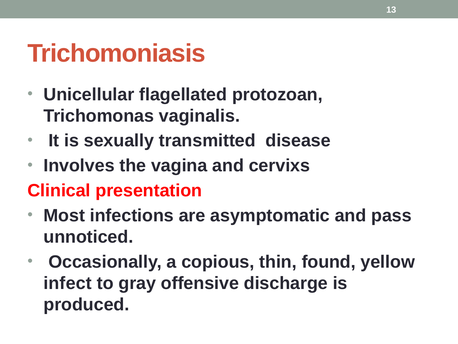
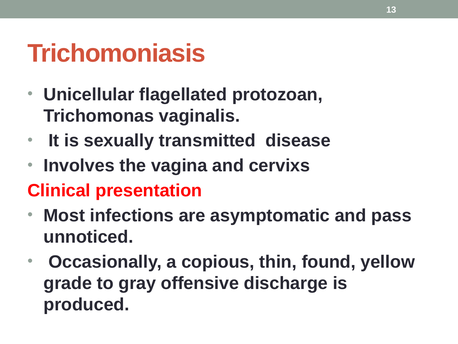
infect: infect -> grade (68, 283)
